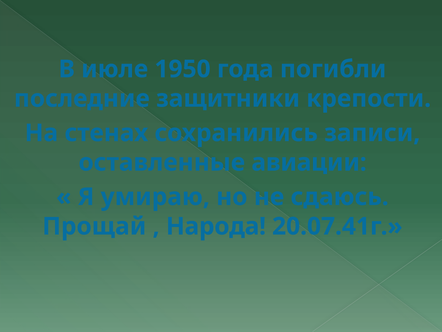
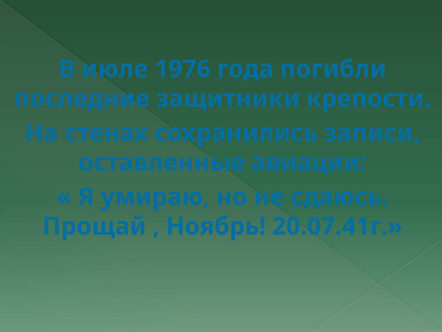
1950: 1950 -> 1976 (183, 69)
Народа: Народа -> Ноябрь (216, 226)
